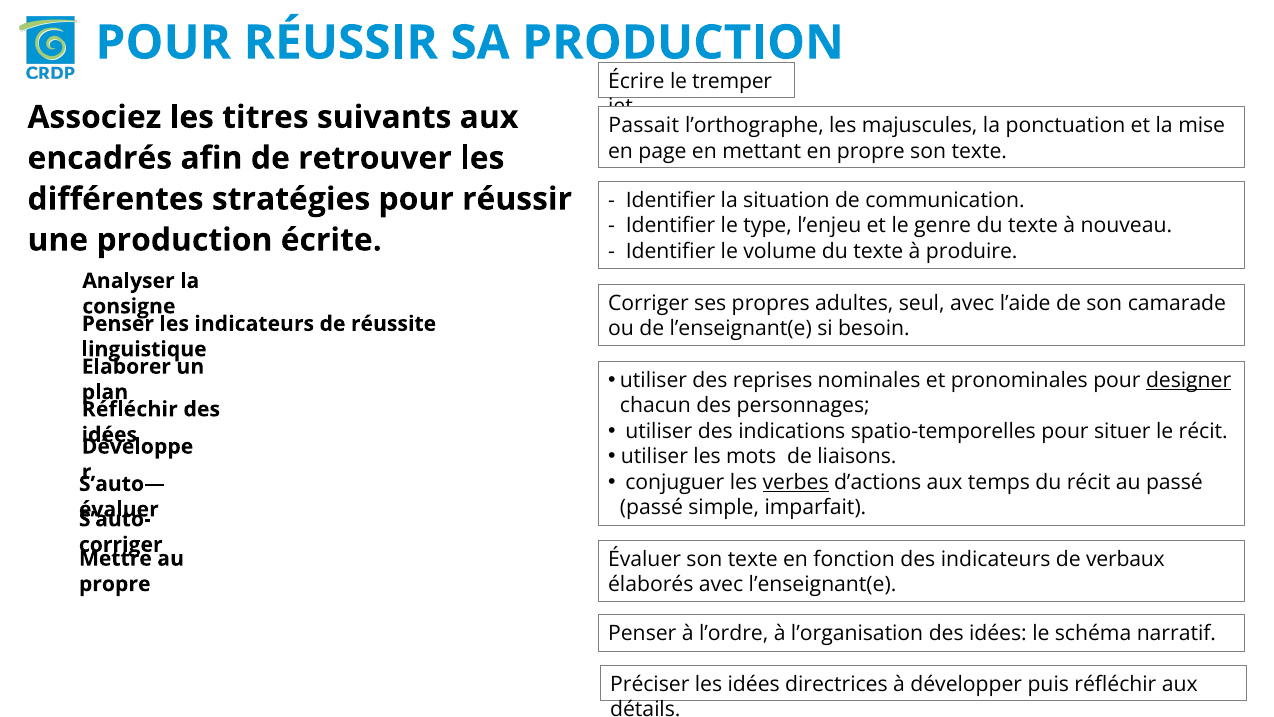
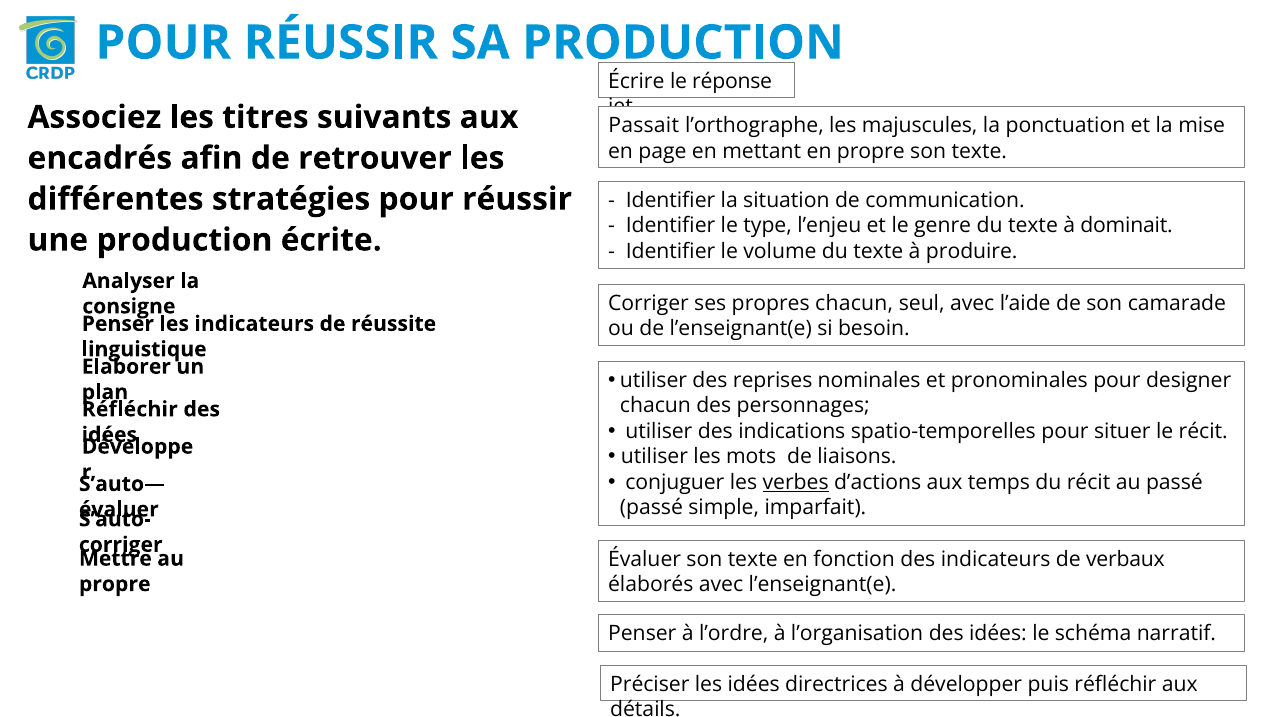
tremper: tremper -> réponse (732, 81)
nouveau: nouveau -> dominait (1127, 226)
propres adultes: adultes -> chacun (854, 303)
designer underline: present -> none (1189, 380)
